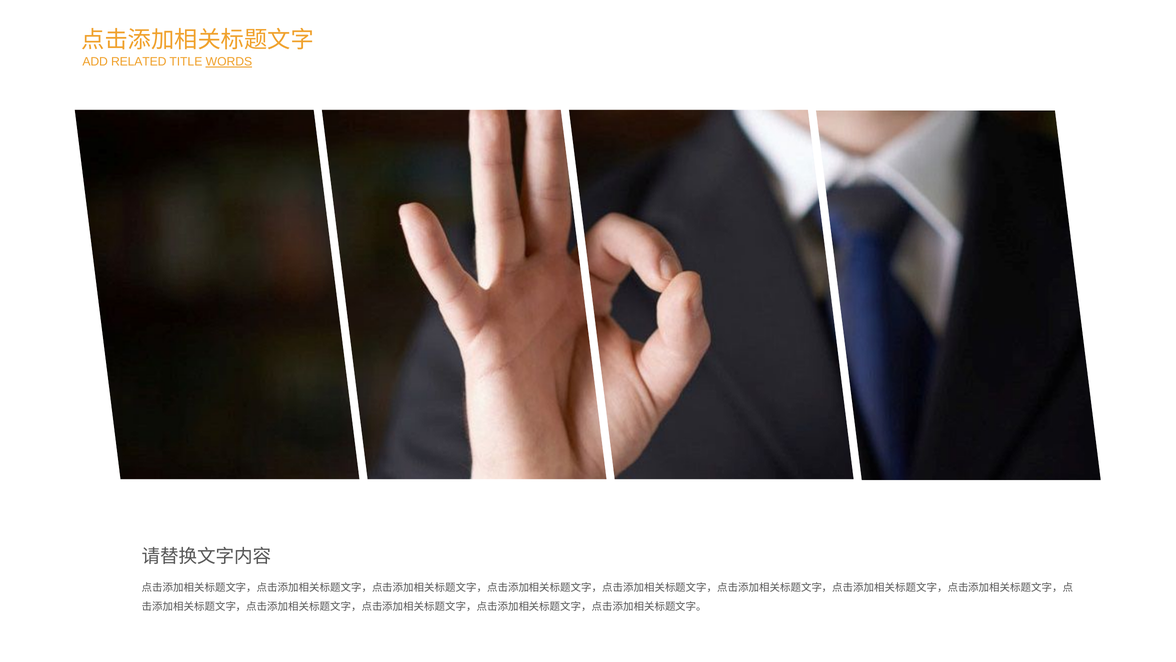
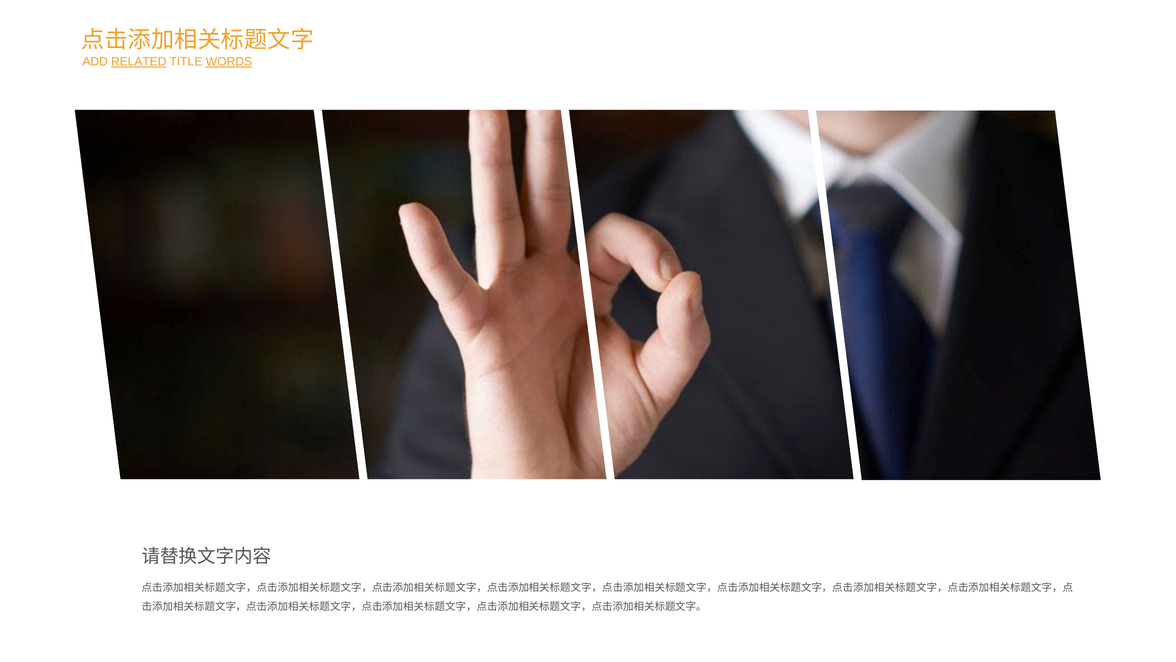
RELATED underline: none -> present (139, 62)
